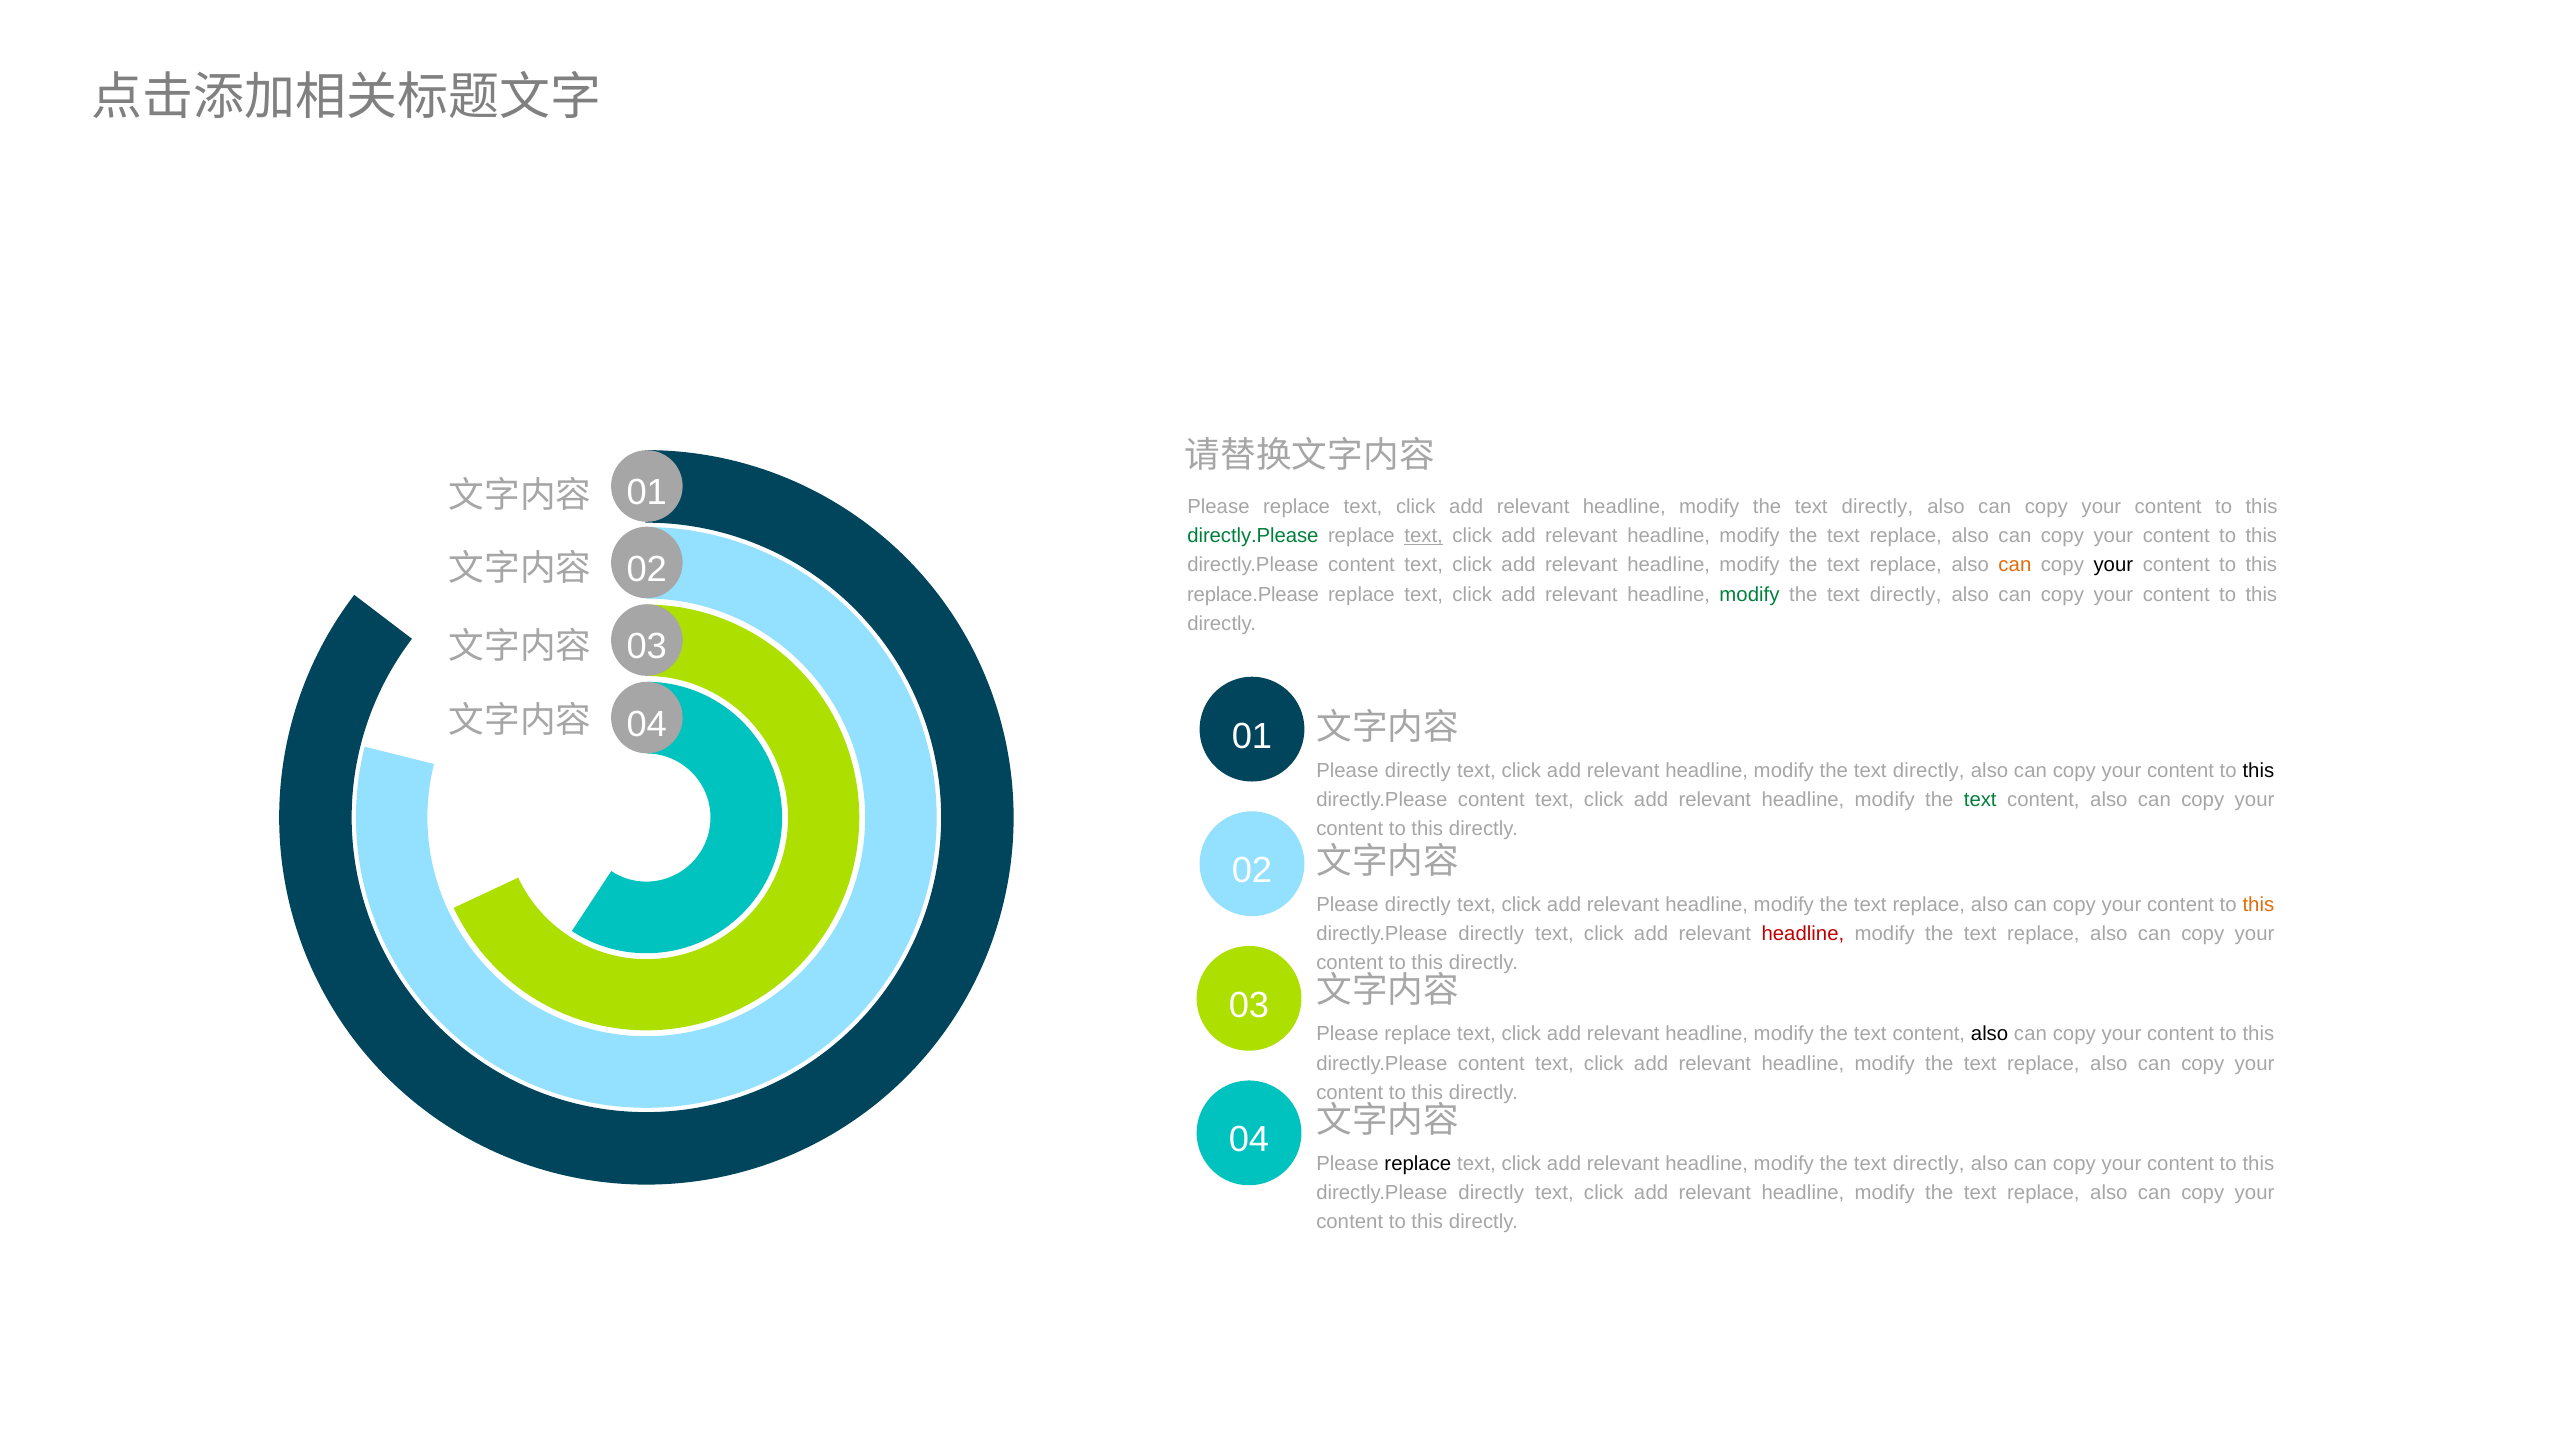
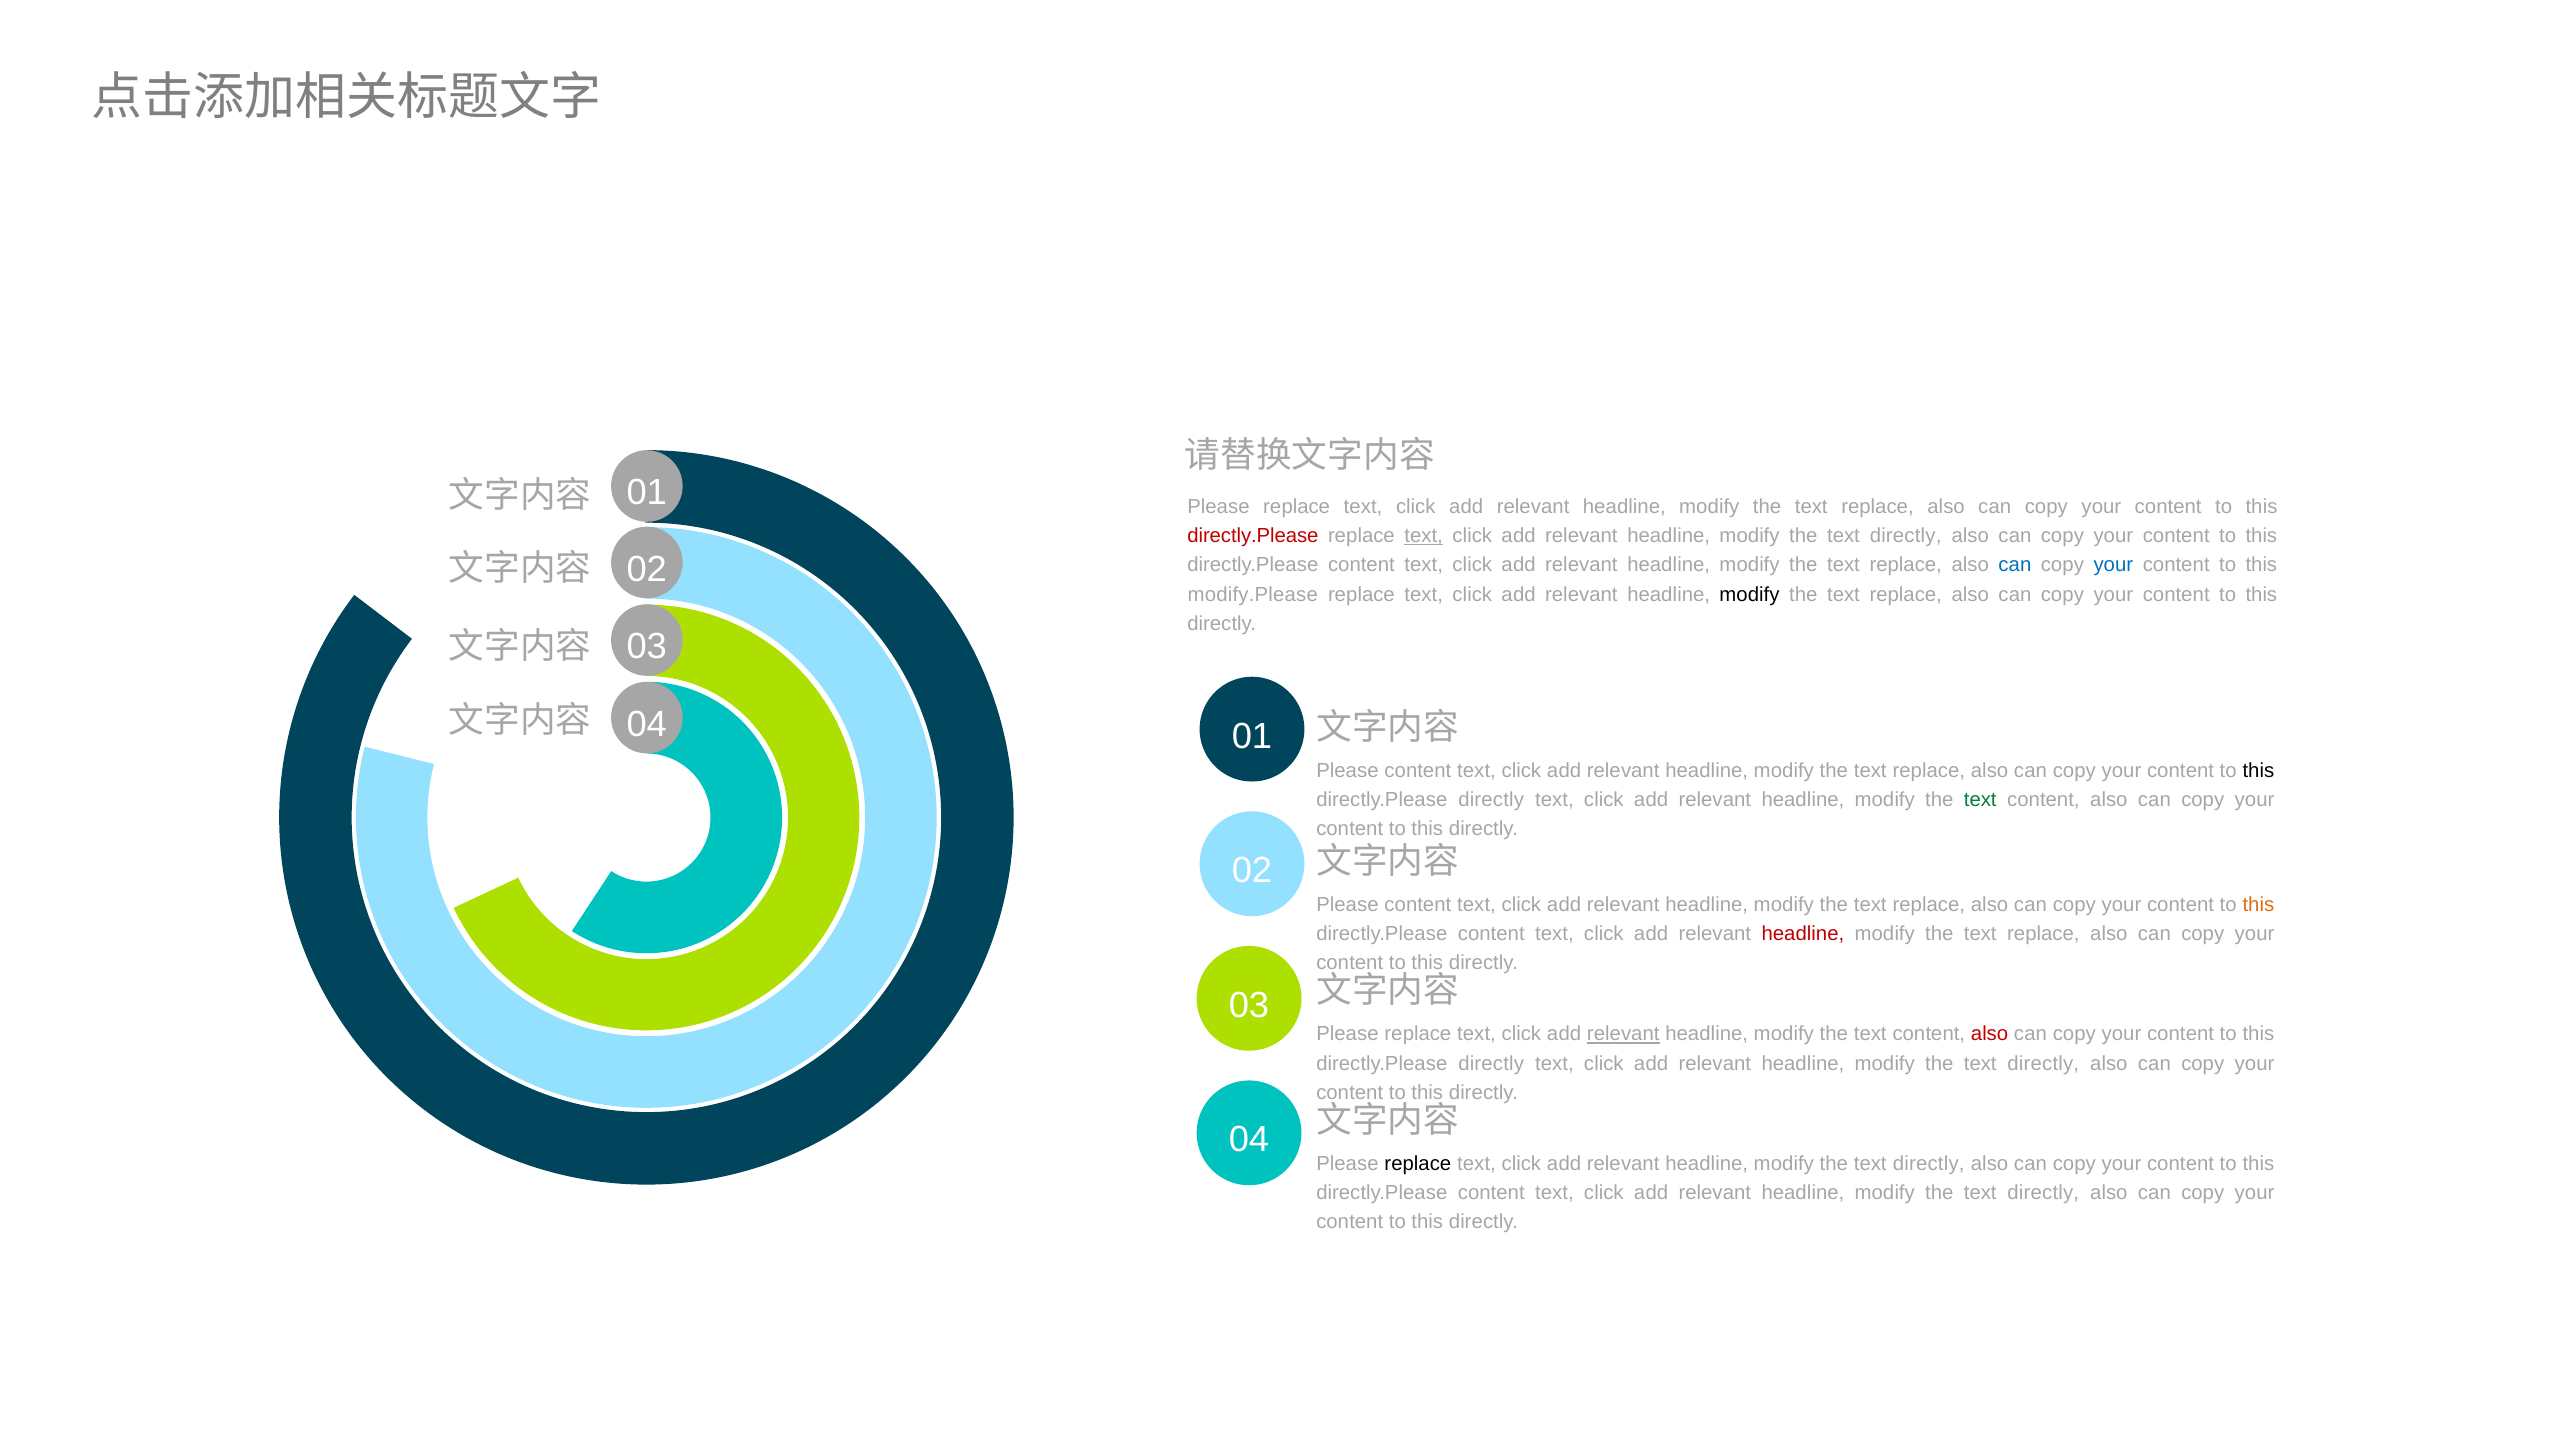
directly: directly -> replace (1878, 507)
directly.Please colour: green -> red (1253, 536)
replace: replace -> directly (1906, 536)
can colour: orange -> blue (2015, 565)
your colour: black -> blue (2113, 565)
replace.Please: replace.Please -> modify.Please (1253, 594)
modify colour: green -> black (1750, 594)
directly: directly -> replace (1906, 594)
directly: directly -> content (1418, 771)
directly: directly -> replace (1929, 771)
content: content -> directly (1491, 800)
directly: directly -> content (1418, 905)
directly: directly -> content (1491, 934)
relevant underline: none -> present (1623, 1034)
also colour: black -> red (1990, 1034)
content: content -> directly (1491, 1063)
replace: replace -> directly (2043, 1063)
directly: directly -> content (1491, 1193)
replace: replace -> directly (2043, 1193)
